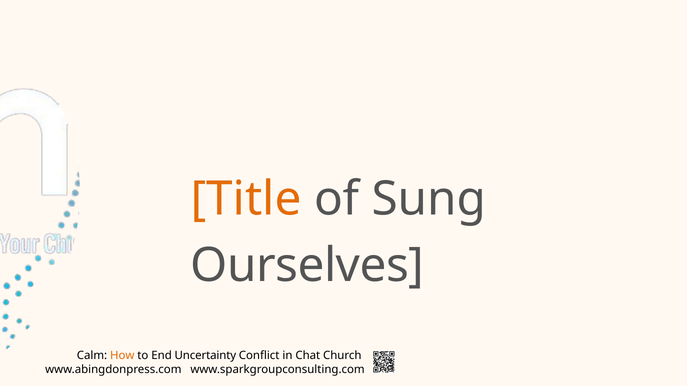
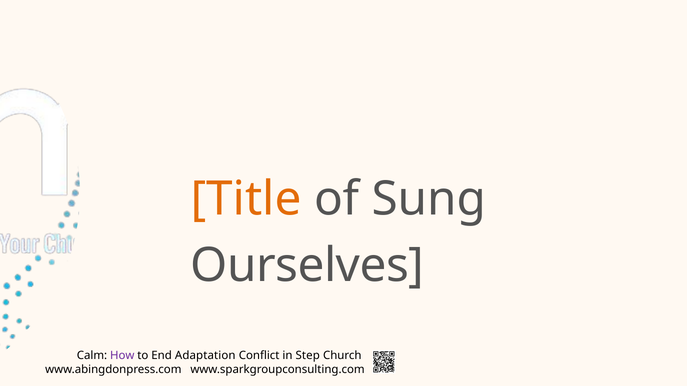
How colour: orange -> purple (122, 356)
Uncertainty: Uncertainty -> Adaptation (205, 356)
Chat: Chat -> Step (308, 356)
